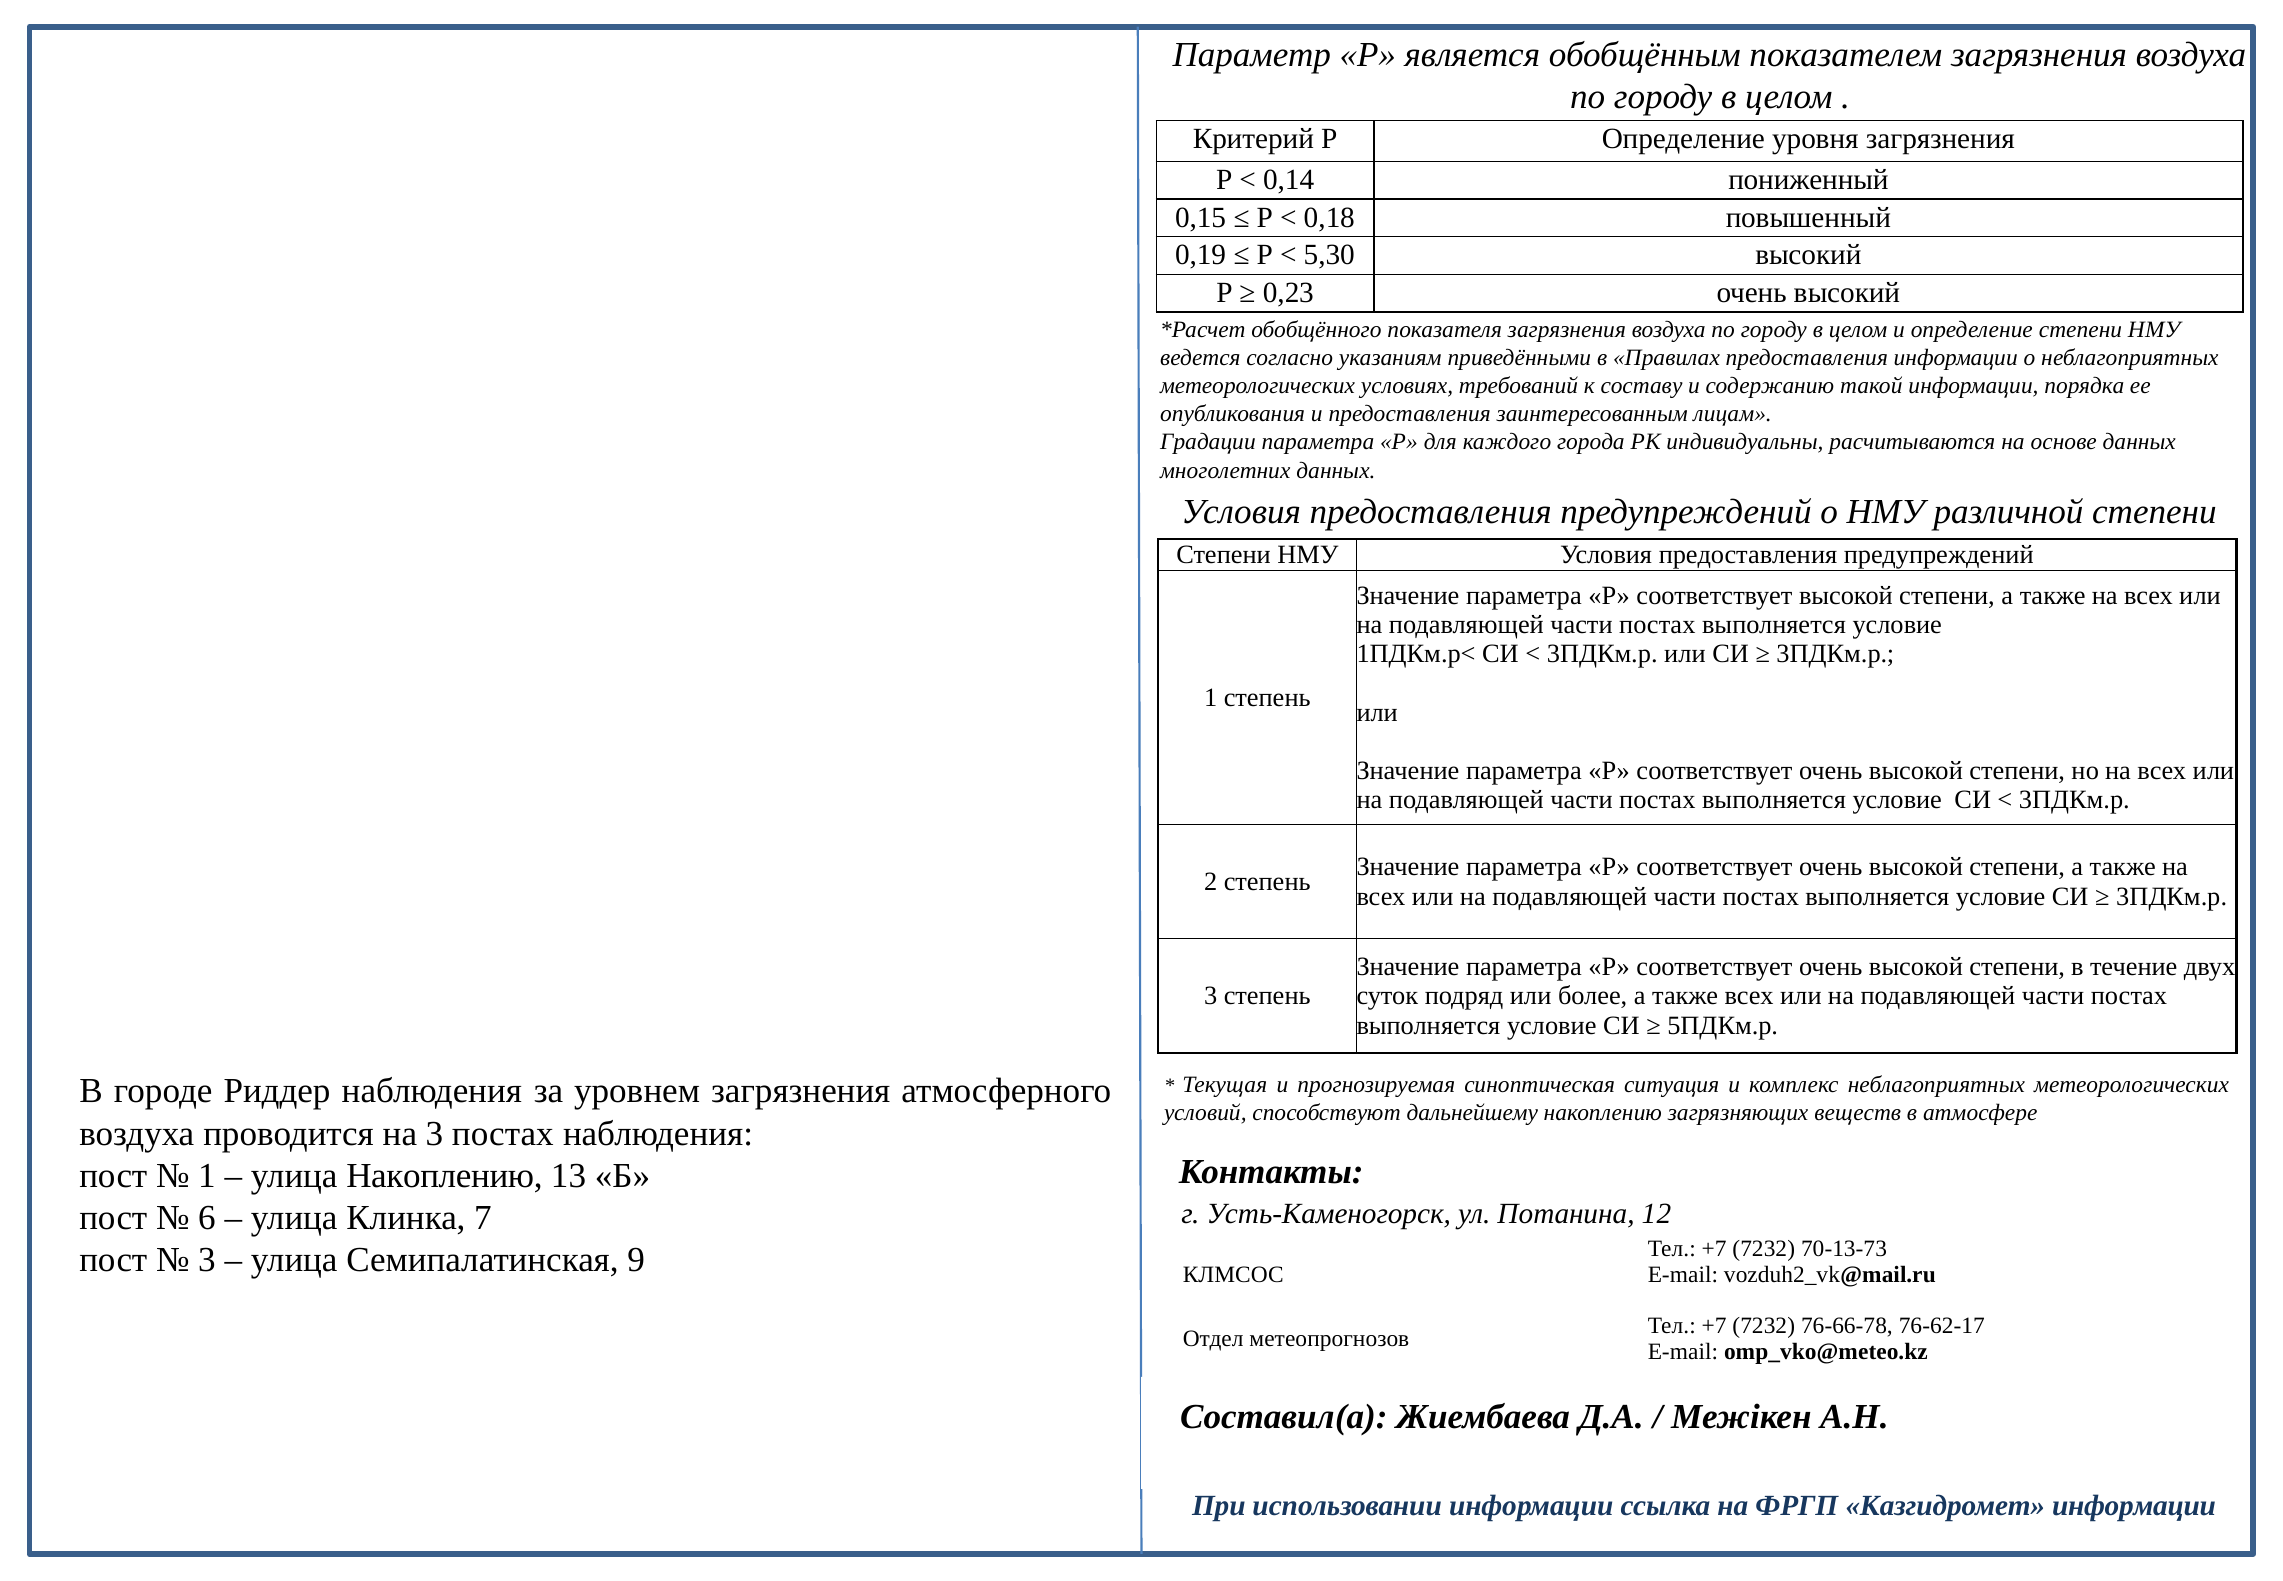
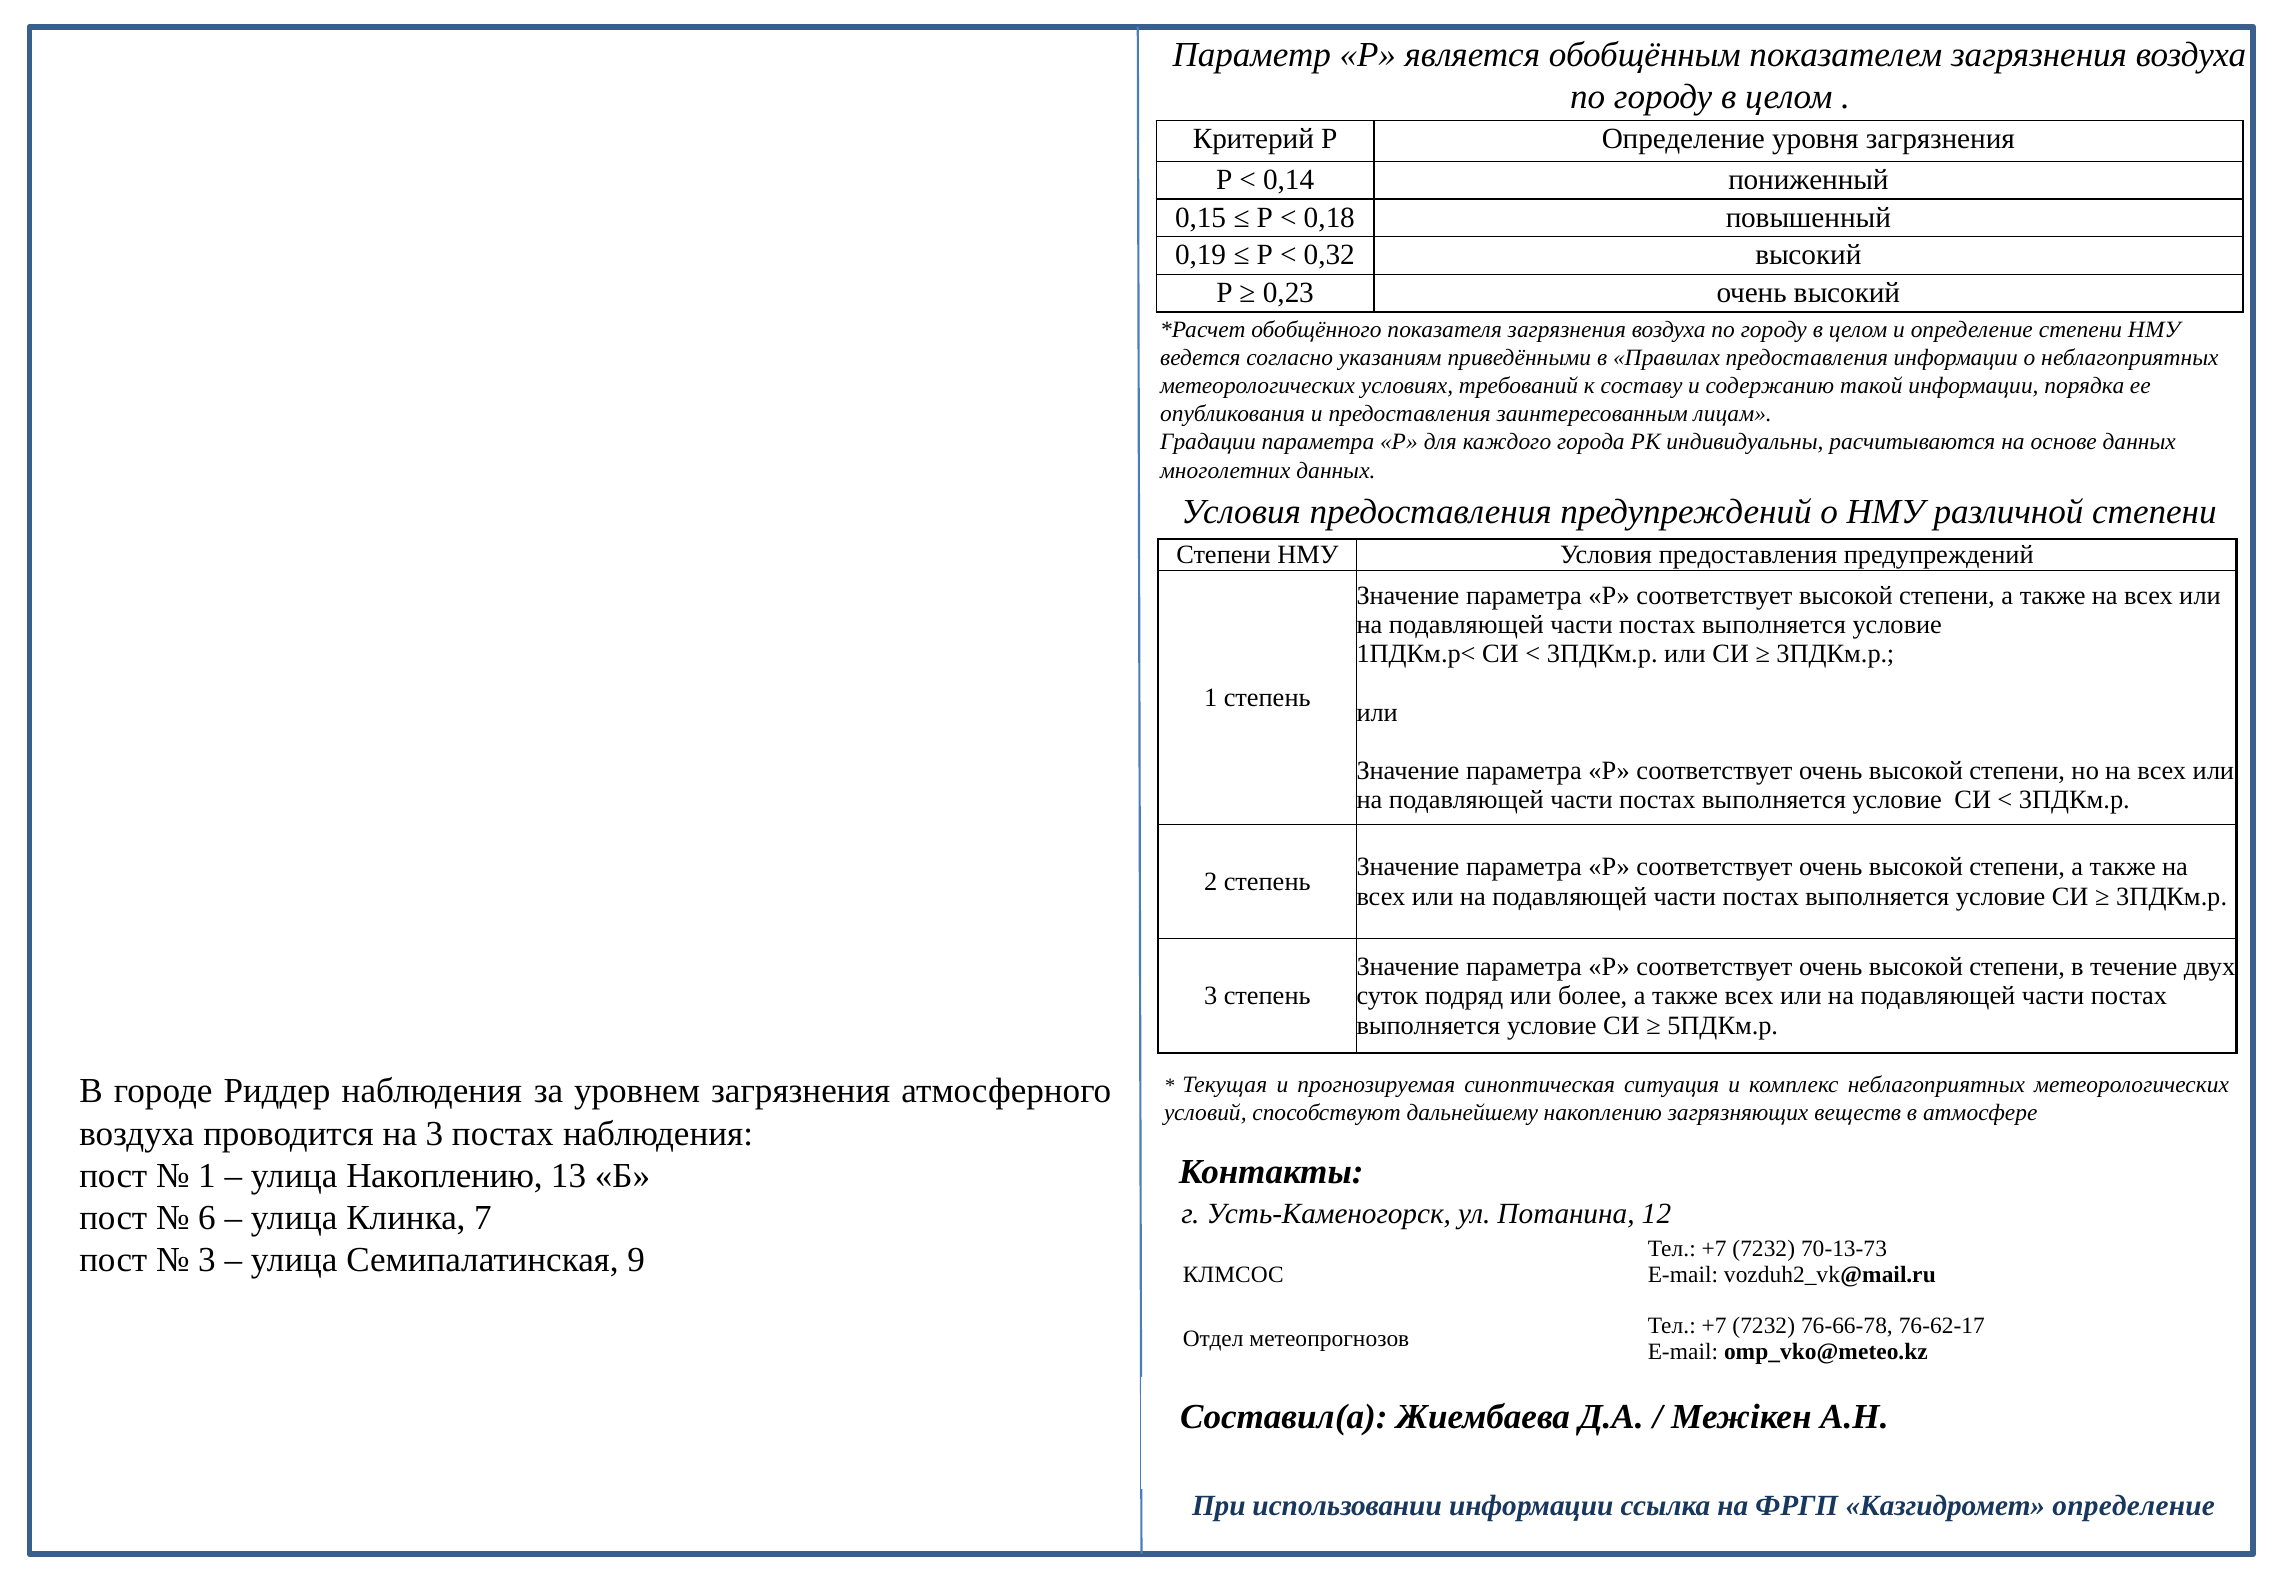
5,30: 5,30 -> 0,32 (1329, 255)
Казгидромет информации: информации -> определение (2134, 1505)
